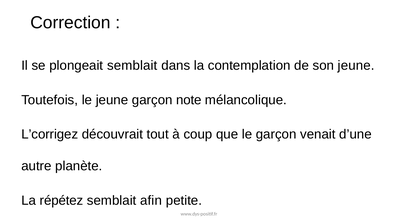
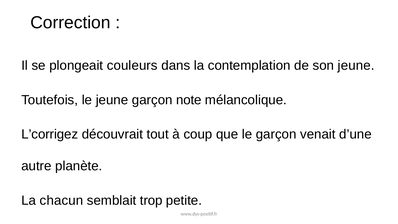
plongeait semblait: semblait -> couleurs (132, 65)
répétez: répétez -> chacun (61, 200)
afin: afin -> trop (151, 200)
